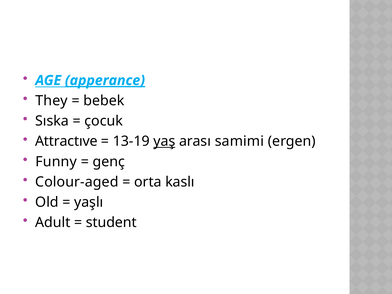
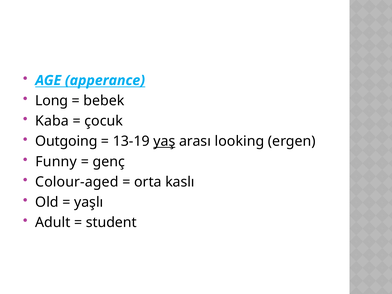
apperance underline: present -> none (105, 80)
They: They -> Long (52, 101)
Sıska: Sıska -> Kaba (52, 121)
Attractıve: Attractıve -> Outgoing (66, 141)
samimi: samimi -> looking (239, 141)
